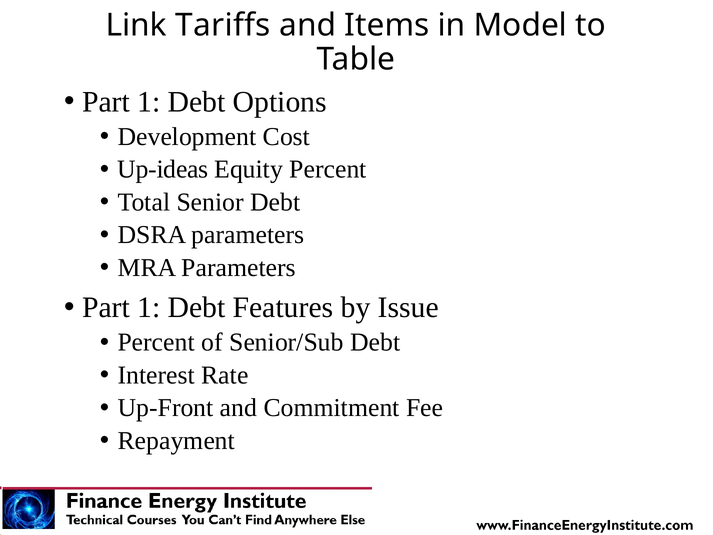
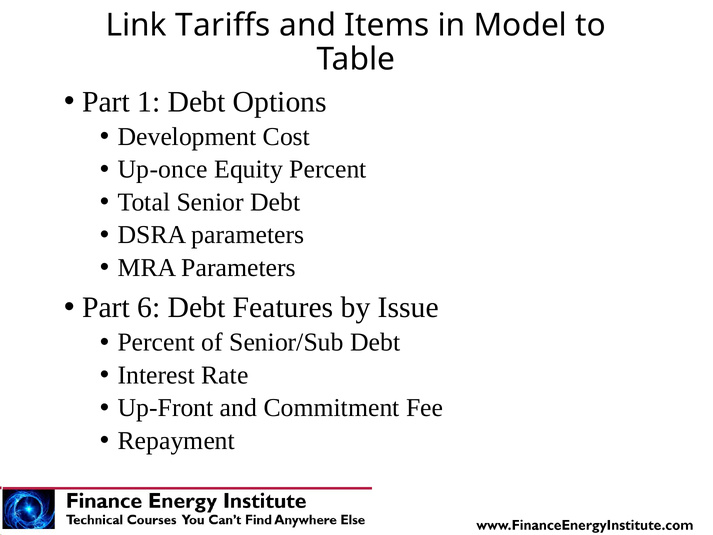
Up-ideas: Up-ideas -> Up-once (163, 169)
1: 1 -> 6 (149, 307)
